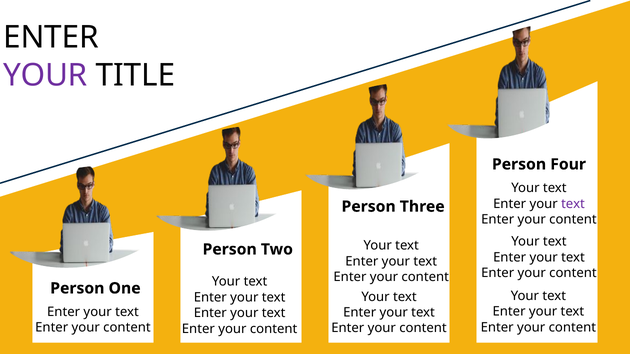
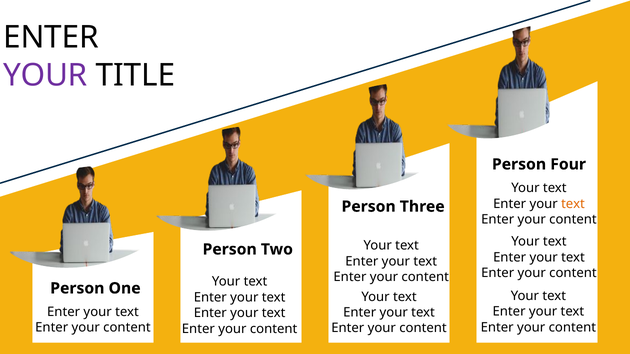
text colour: purple -> orange (573, 204)
